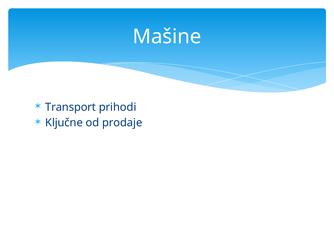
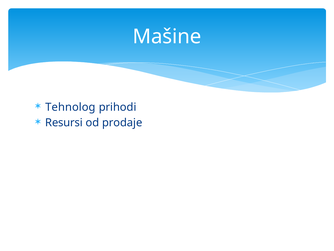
Transport: Transport -> Tehnolog (70, 107)
Ključne: Ključne -> Resursi (64, 122)
